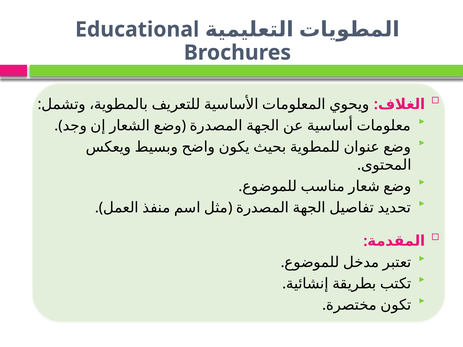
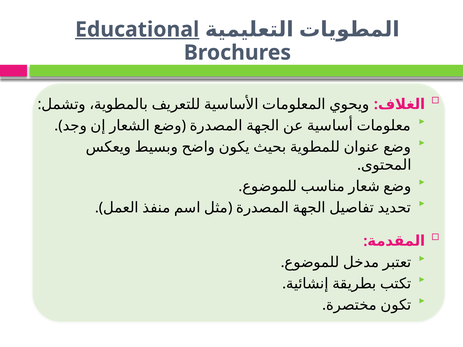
Educational underline: none -> present (137, 30)
